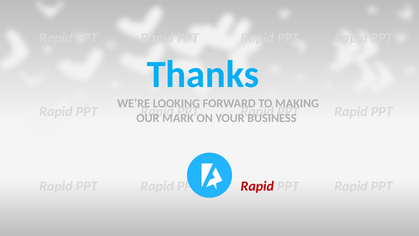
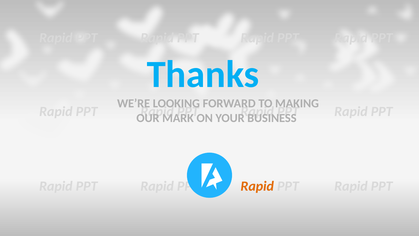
Rapid colour: red -> orange (257, 186)
